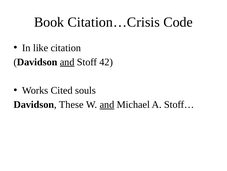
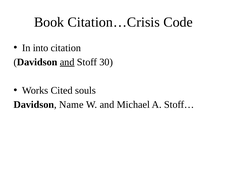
like: like -> into (41, 48)
42: 42 -> 30 (106, 62)
These: These -> Name (71, 104)
and underline: present -> none (107, 104)
